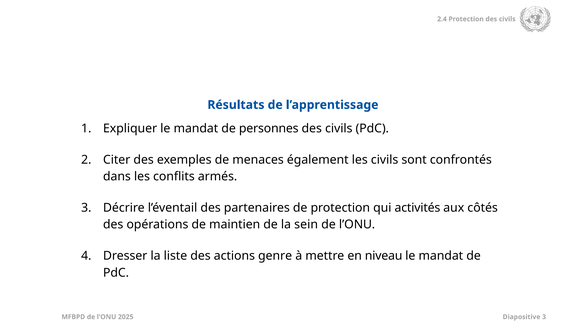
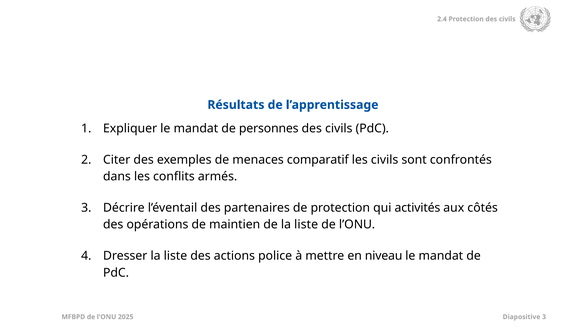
également: également -> comparatif (318, 160)
de la sein: sein -> liste (306, 224)
genre: genre -> police (275, 256)
